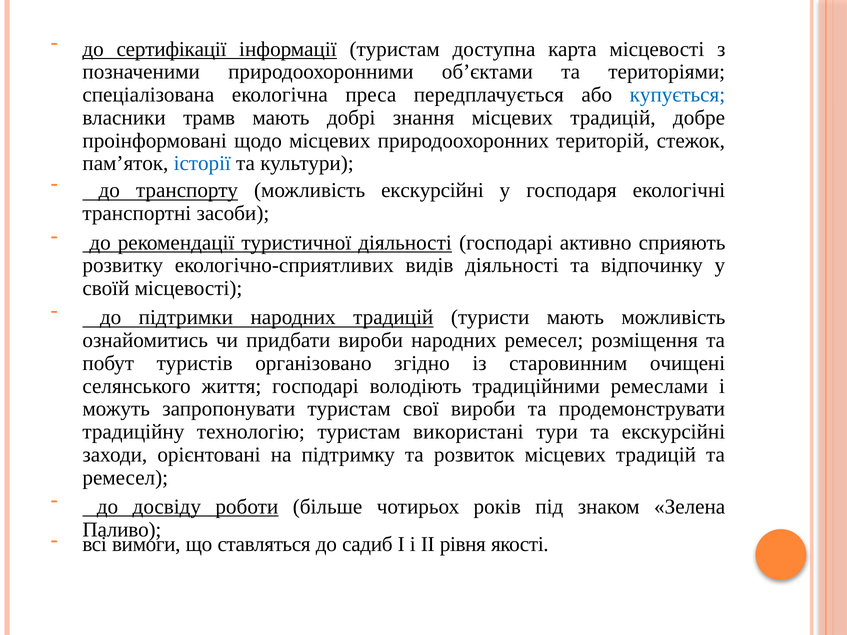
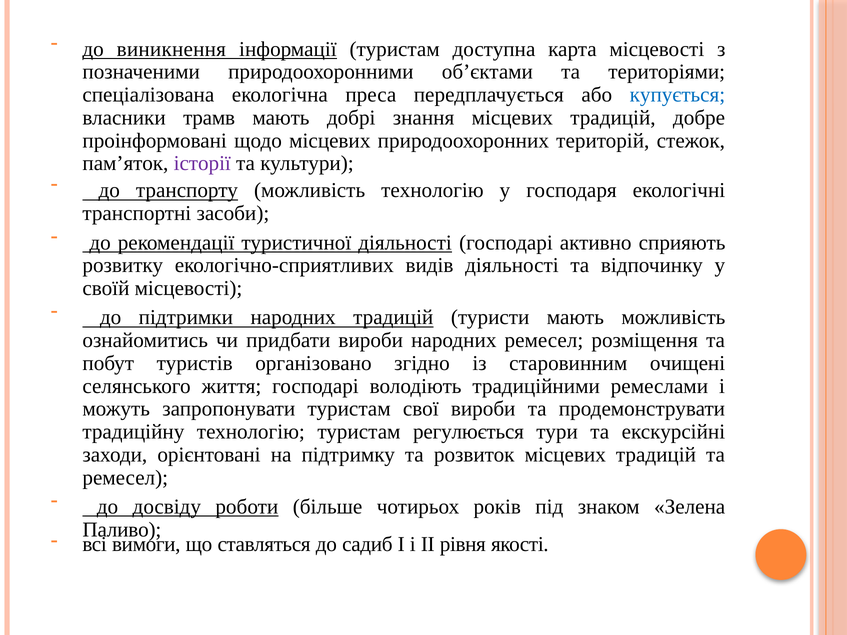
сертифікації: сертифікації -> виникнення (171, 49)
історії colour: blue -> purple (202, 164)
можливість екскурсійні: екскурсійні -> технологію (432, 191)
використані: використані -> регулюється (468, 432)
